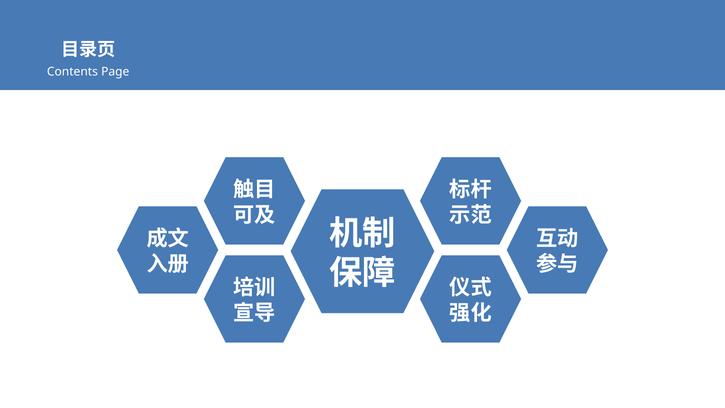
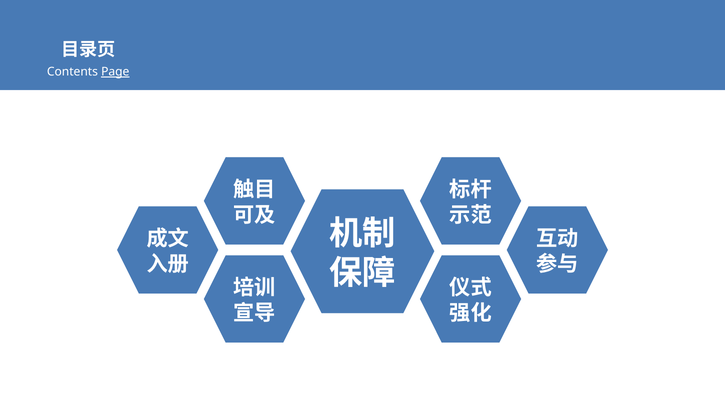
Page underline: none -> present (115, 72)
